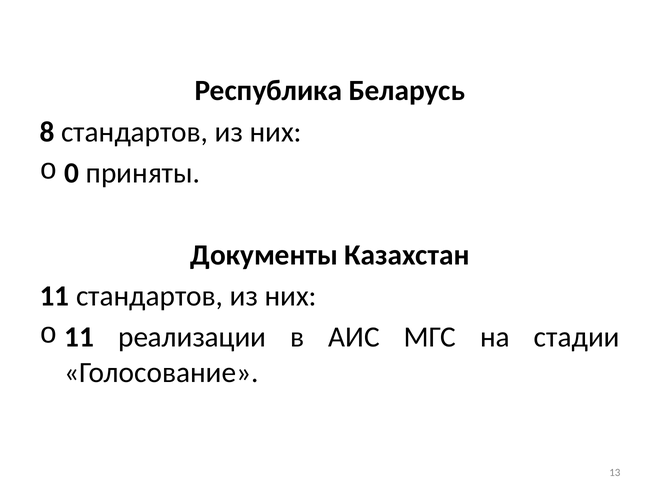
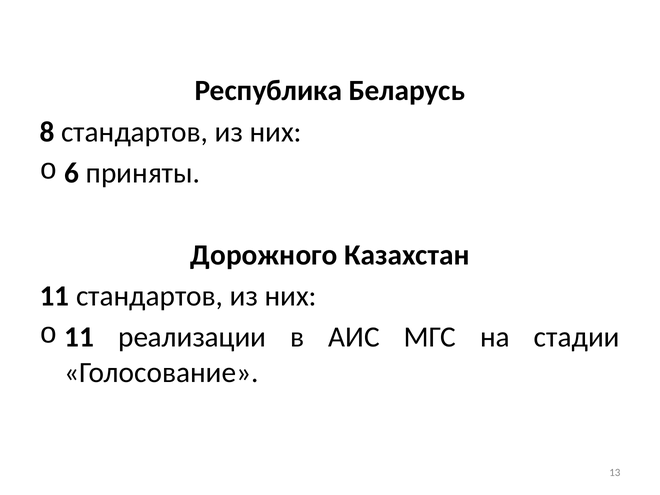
0: 0 -> 6 (72, 173)
Документы: Документы -> Дорожного (264, 255)
